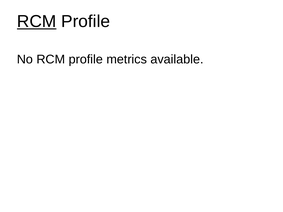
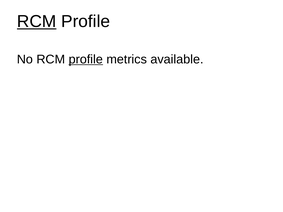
profile underline: none -> present (86, 59)
